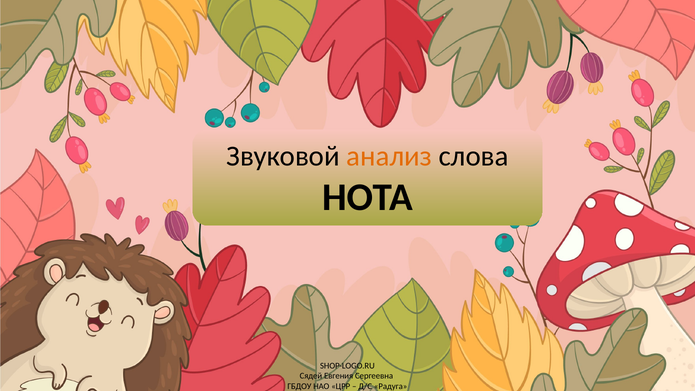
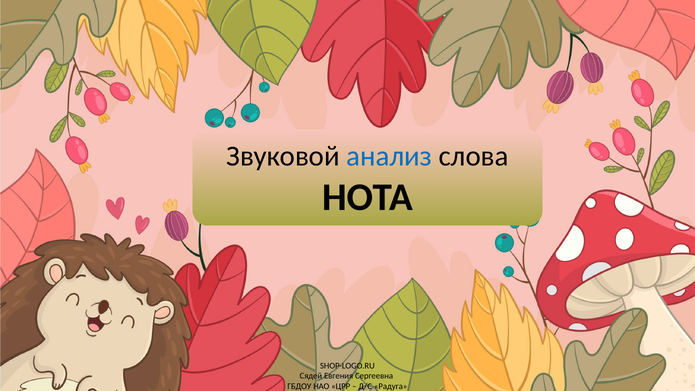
анализ colour: orange -> blue (389, 156)
